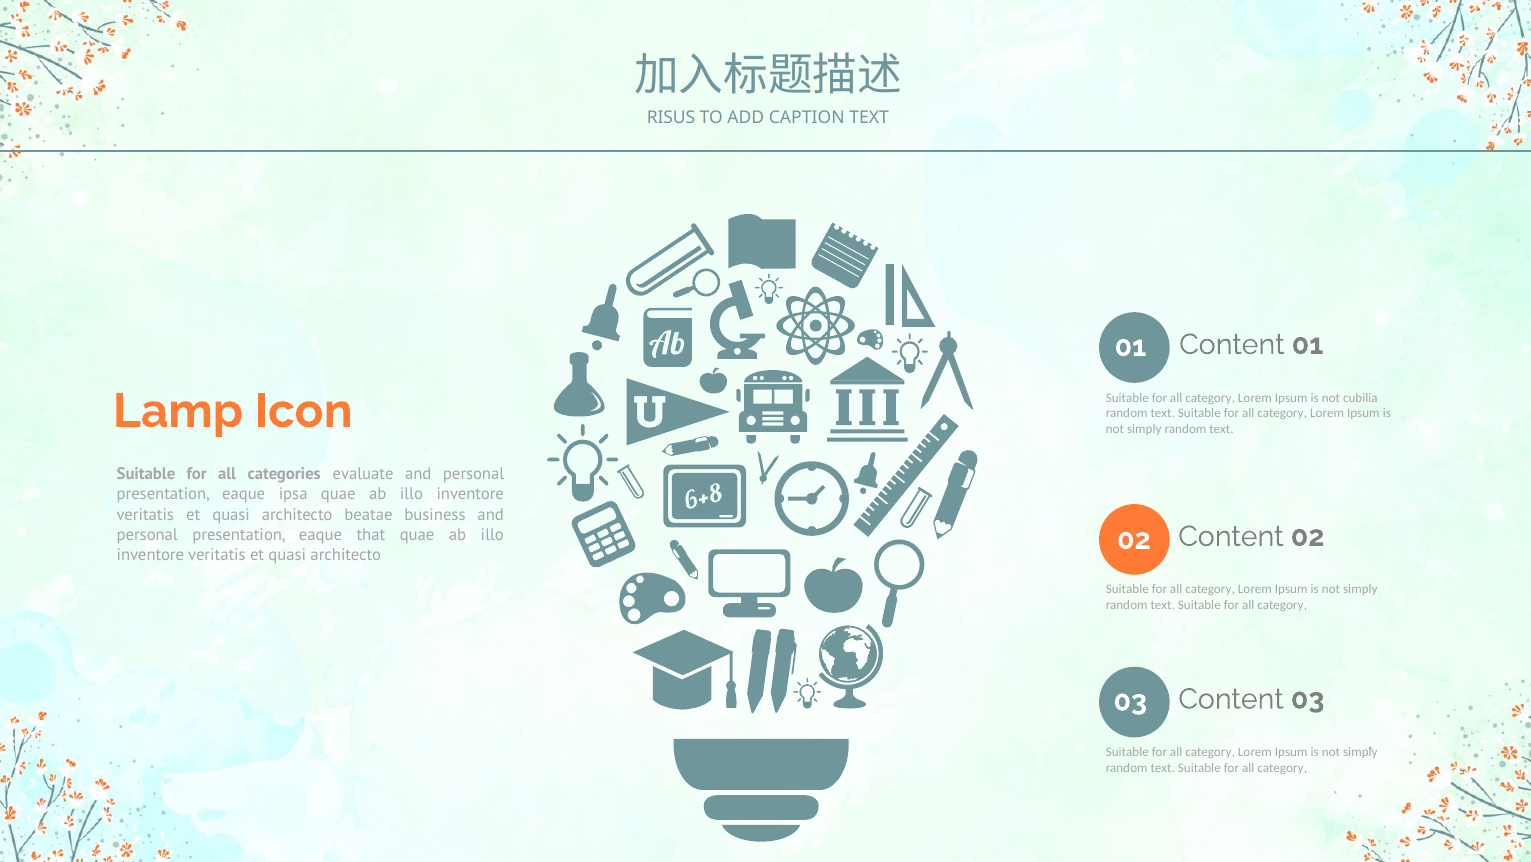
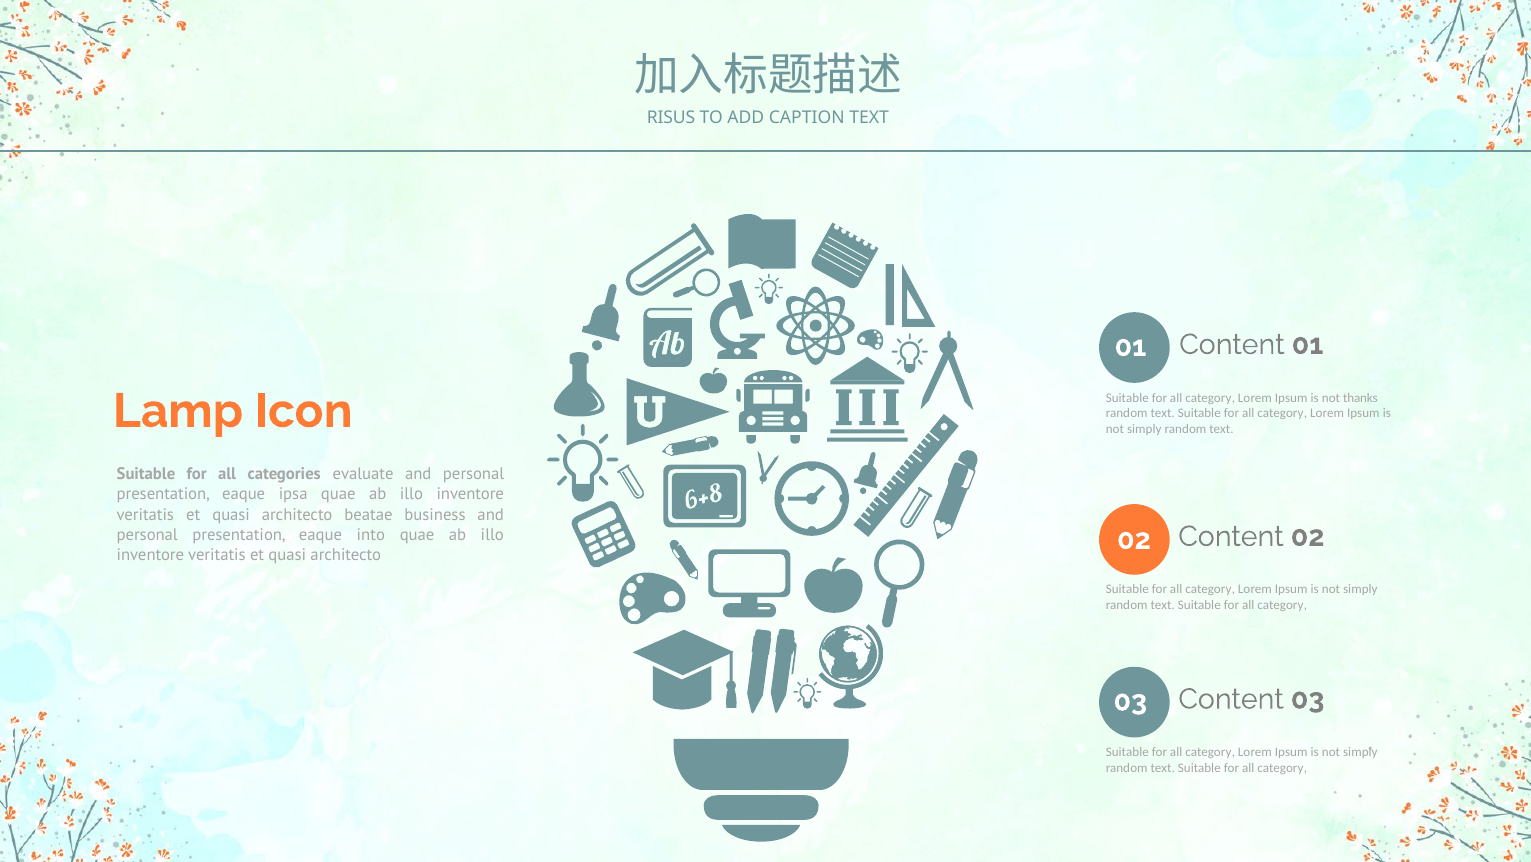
cubilia: cubilia -> thanks (1360, 397)
that: that -> into (371, 534)
